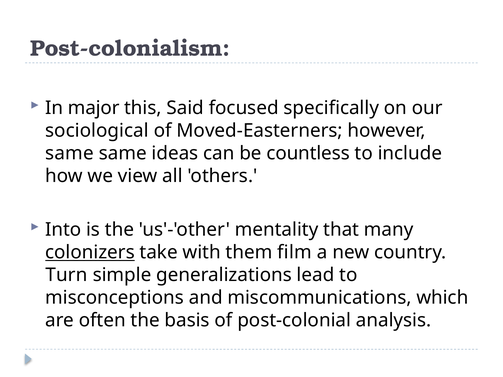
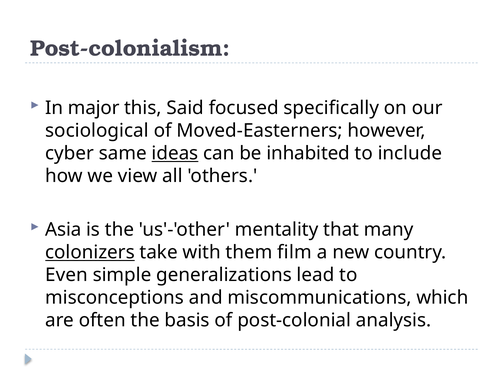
same: same -> cyber (70, 153)
ideas underline: none -> present (175, 153)
countless: countless -> inhabited (308, 153)
Into: Into -> Asia (63, 230)
Turn: Turn -> Even (66, 275)
